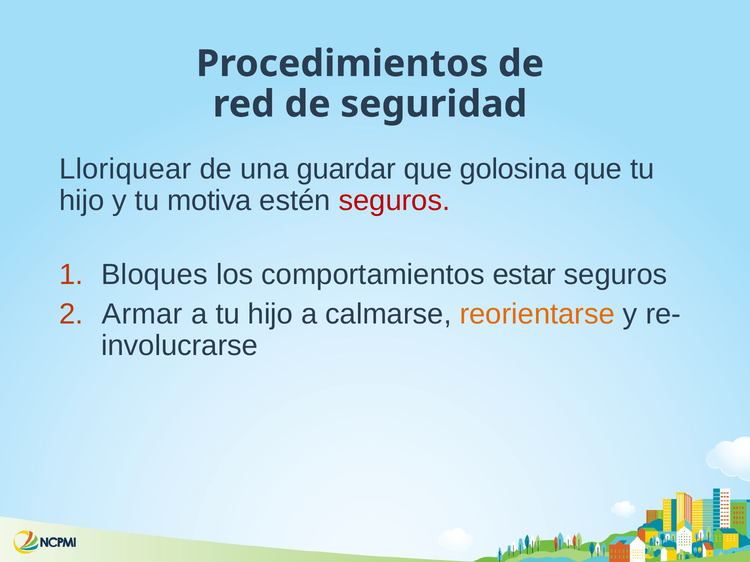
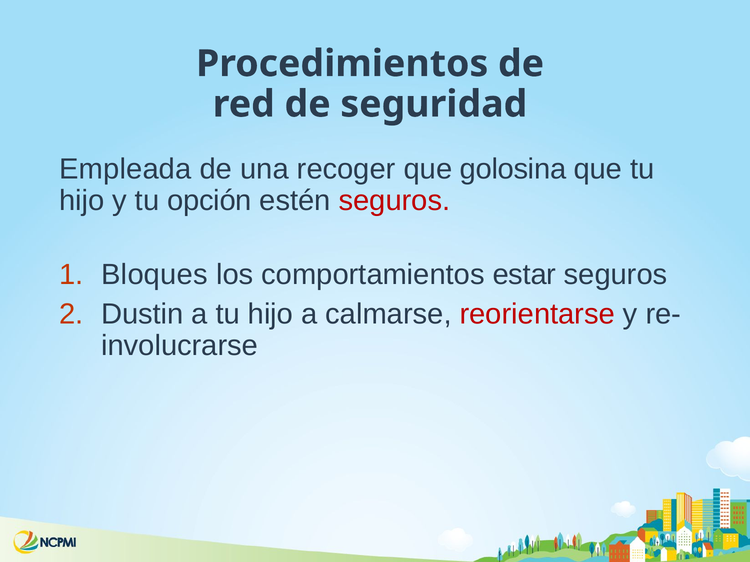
Lloriquear: Lloriquear -> Empleada (125, 169)
guardar: guardar -> recoger (346, 169)
motiva: motiva -> opción (209, 201)
Armar: Armar -> Dustin (142, 314)
reorientarse colour: orange -> red (537, 314)
